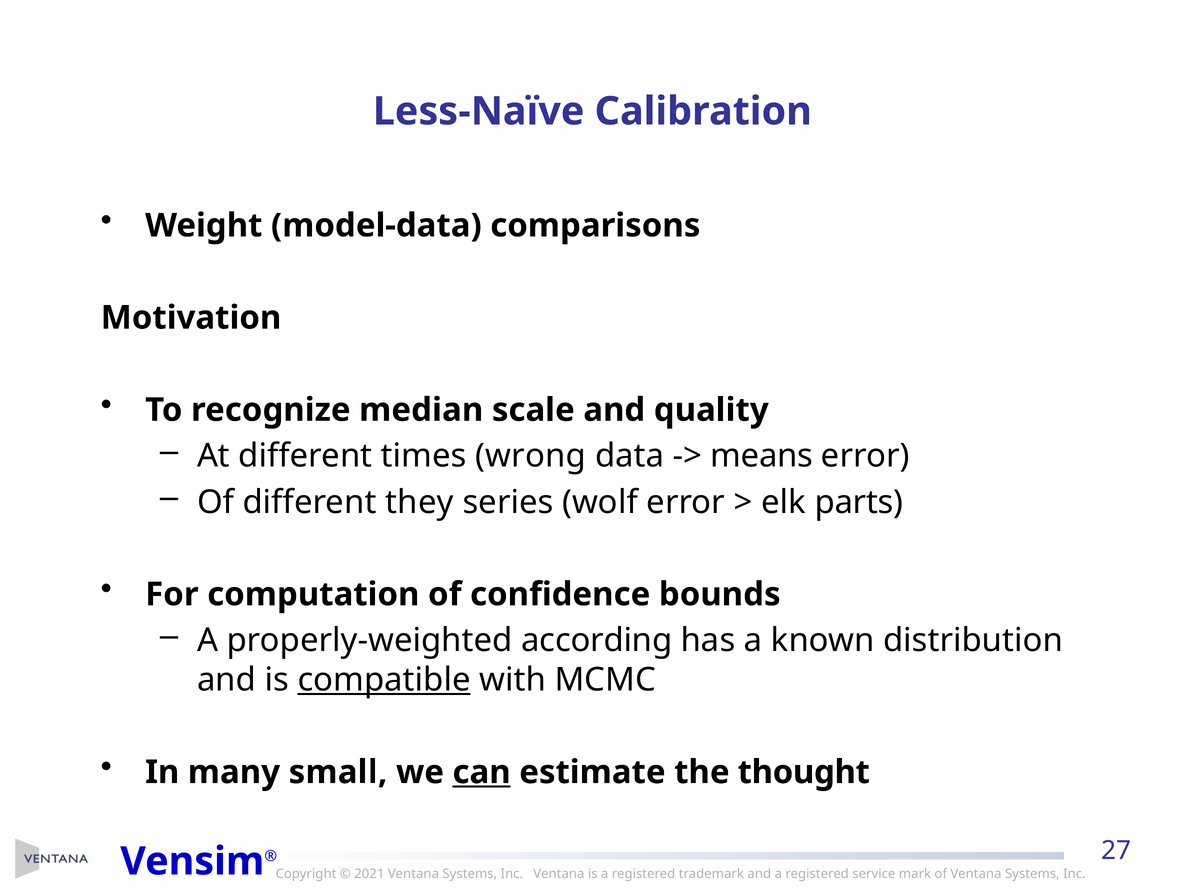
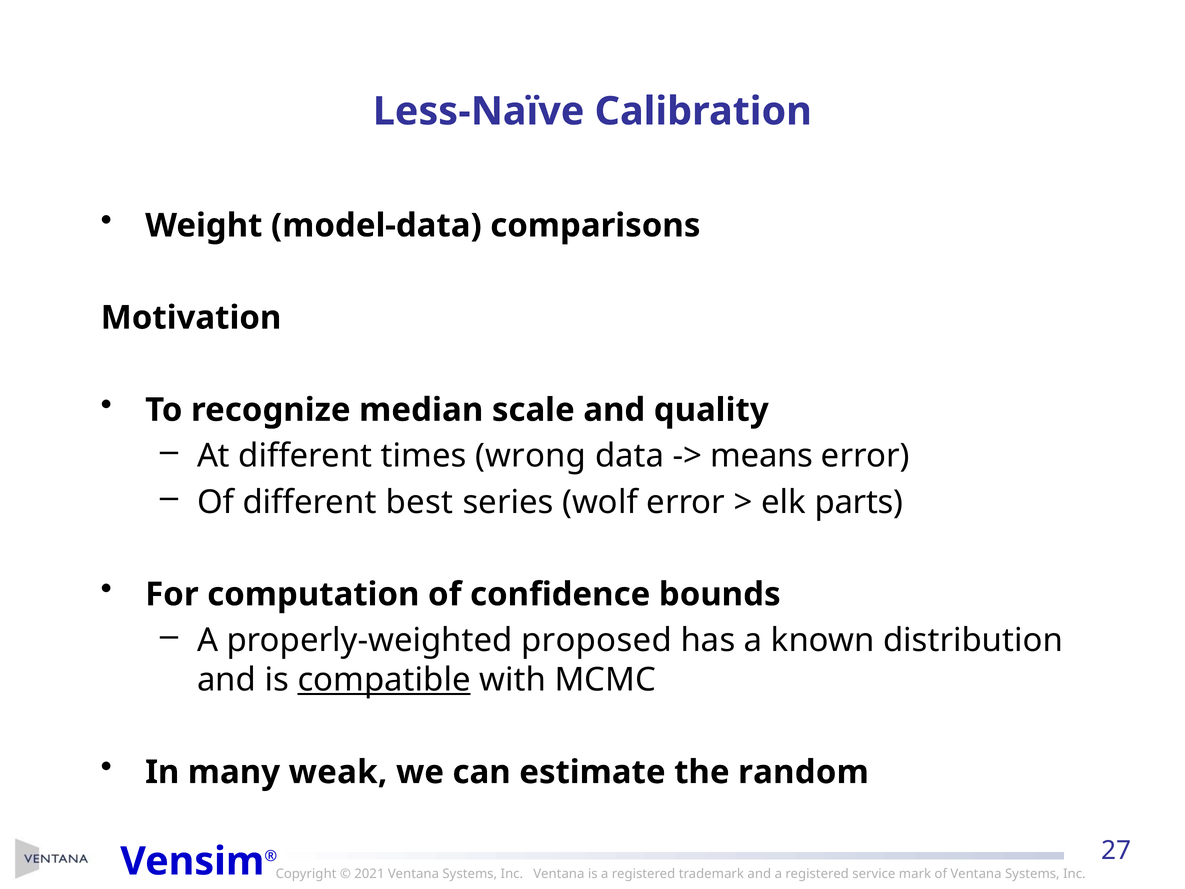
they: they -> best (419, 502)
according: according -> proposed (596, 640)
small: small -> weak (338, 772)
can underline: present -> none (482, 772)
thought: thought -> random (803, 772)
